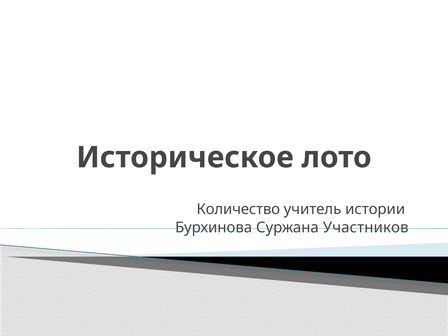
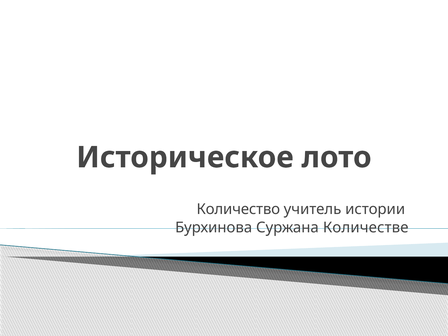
Участников: Участников -> Количестве (366, 228)
